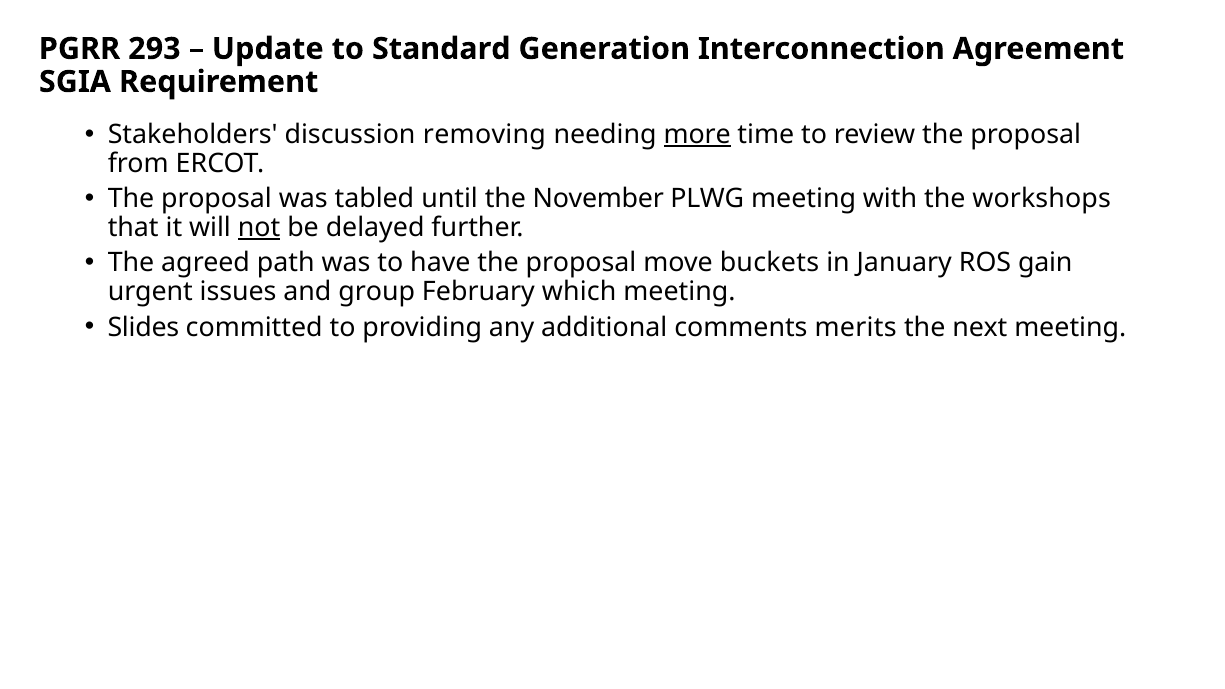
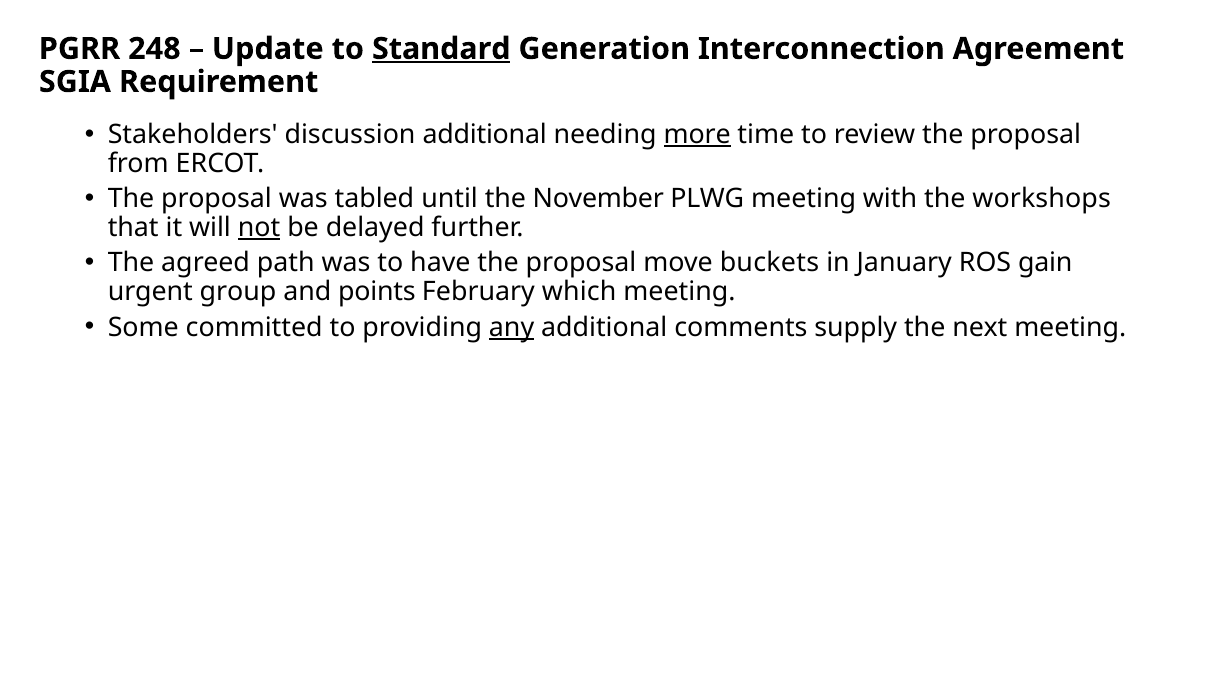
293: 293 -> 248 (154, 49)
Standard underline: none -> present (441, 49)
discussion removing: removing -> additional (485, 135)
issues: issues -> group (238, 292)
group: group -> points (377, 292)
Slides: Slides -> Some (143, 327)
any underline: none -> present (512, 327)
merits: merits -> supply (856, 327)
